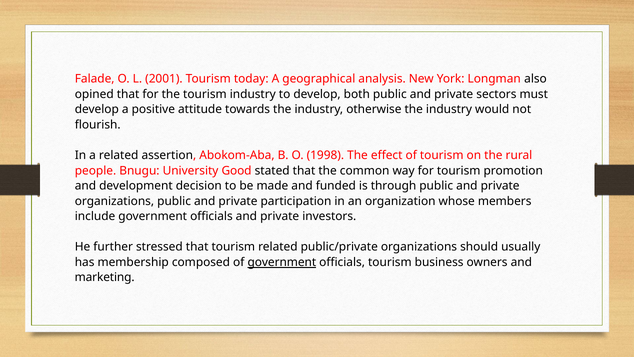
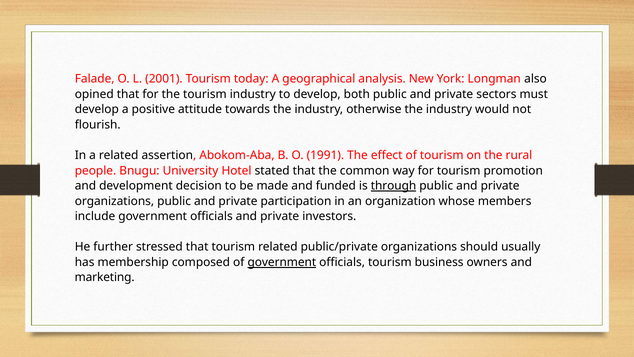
1998: 1998 -> 1991 (325, 155)
Good: Good -> Hotel (236, 170)
through underline: none -> present (394, 186)
